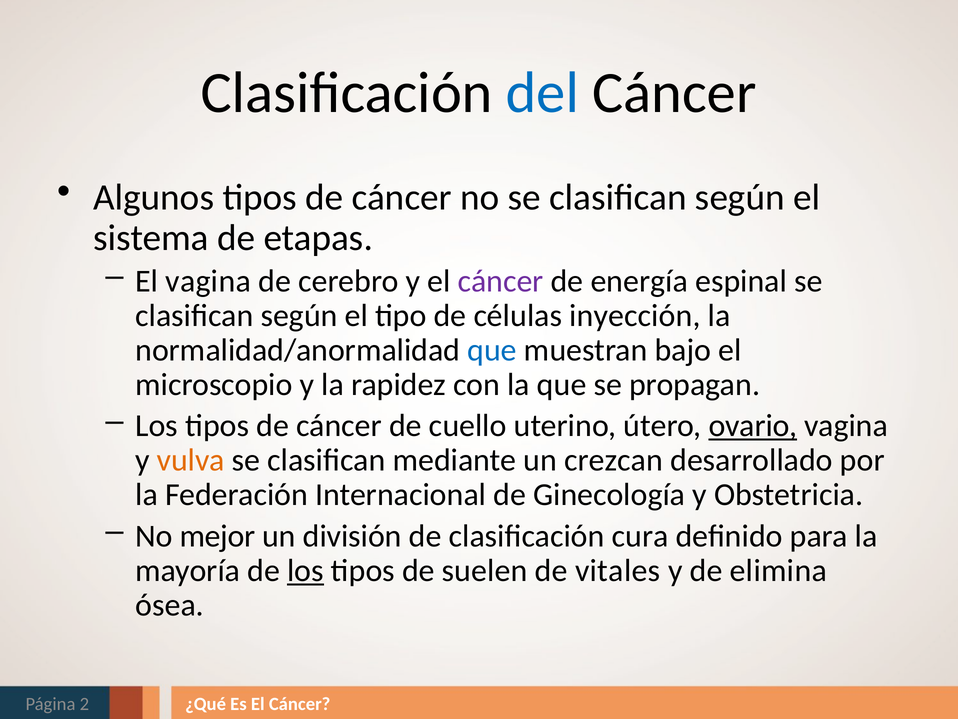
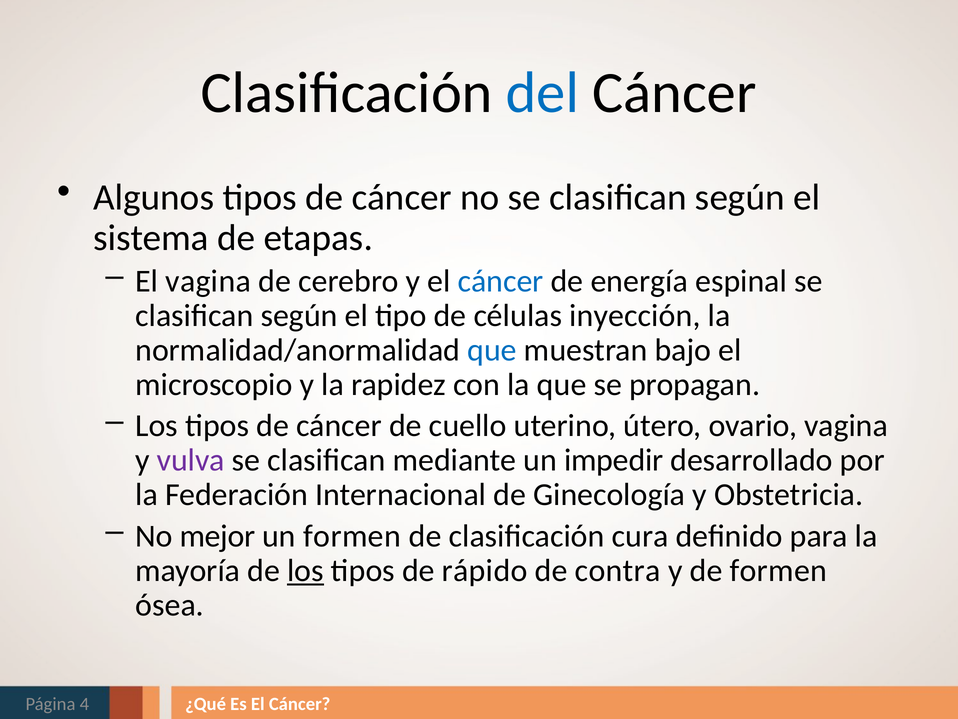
cáncer colour: purple -> blue (501, 281)
ovario underline: present -> none (753, 426)
vulva colour: orange -> purple (191, 460)
crezcan: crezcan -> impedir (614, 460)
un división: división -> formen (352, 536)
suelen: suelen -> rápido (485, 570)
vitales: vitales -> contra (618, 570)
de elimina: elimina -> formen (778, 570)
2: 2 -> 4 (84, 704)
